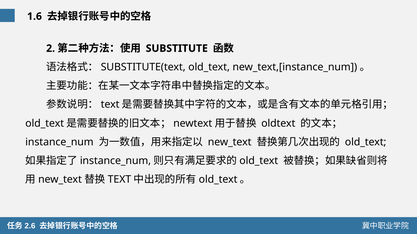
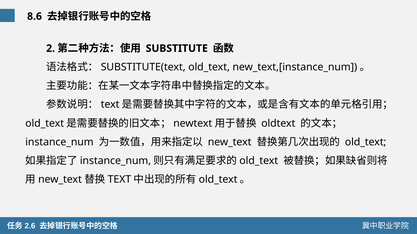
1.6: 1.6 -> 8.6 (34, 16)
